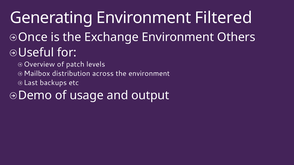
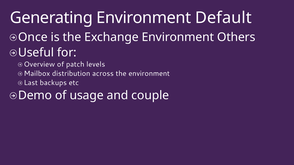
Filtered: Filtered -> Default (223, 18)
output: output -> couple (150, 96)
